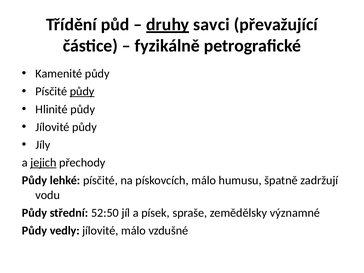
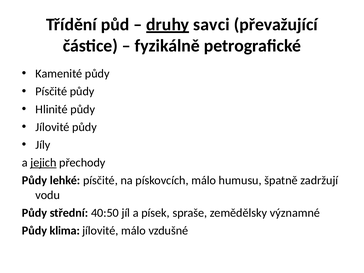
půdy underline: present -> none (82, 91)
52:50: 52:50 -> 40:50 (105, 213)
vedly: vedly -> klima (65, 231)
